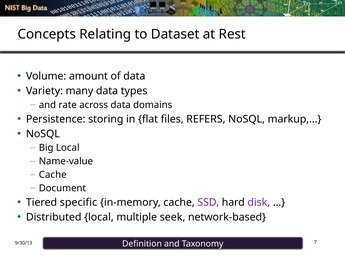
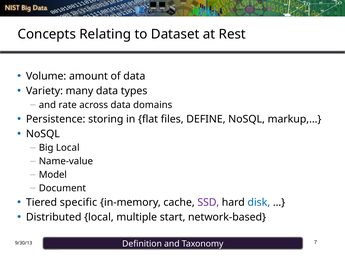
REFERS: REFERS -> DEFINE (206, 119)
Cache: Cache -> Model (53, 174)
disk colour: purple -> blue (259, 202)
seek: seek -> start (173, 217)
